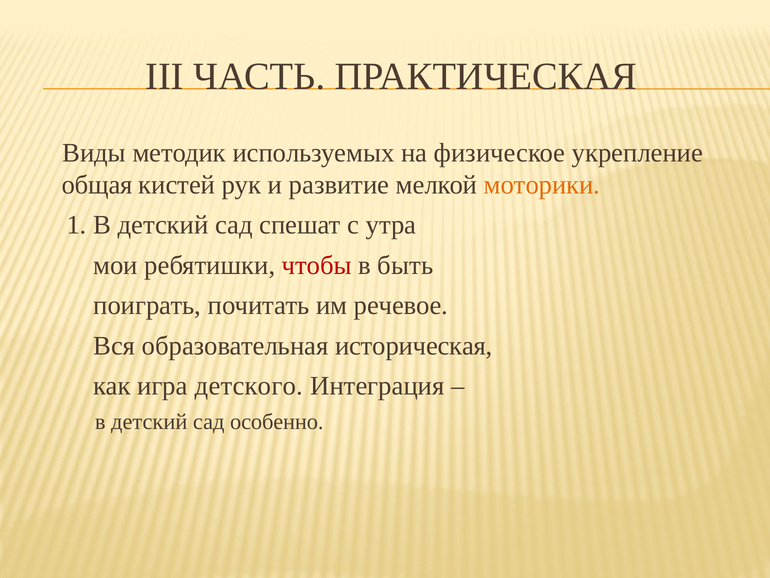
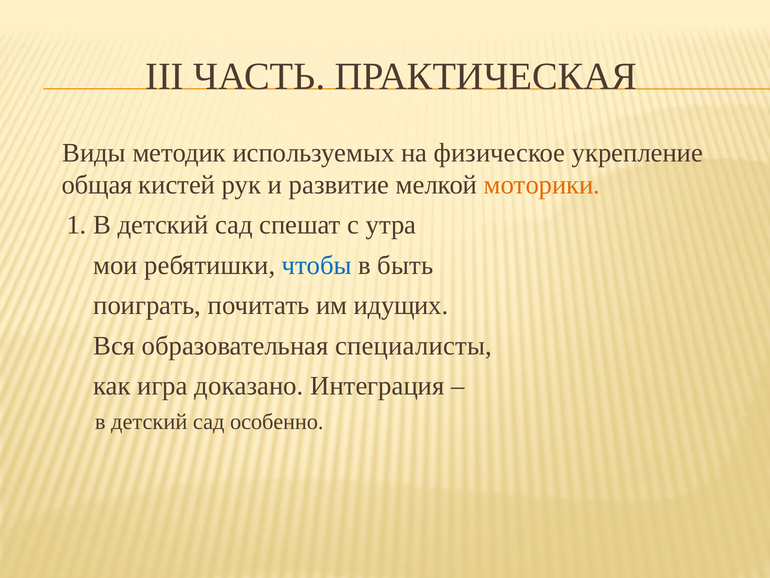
чтобы colour: red -> blue (317, 265)
речевое: речевое -> идущих (401, 305)
историческая: историческая -> специалисты (414, 345)
детского: детского -> доказано (249, 386)
